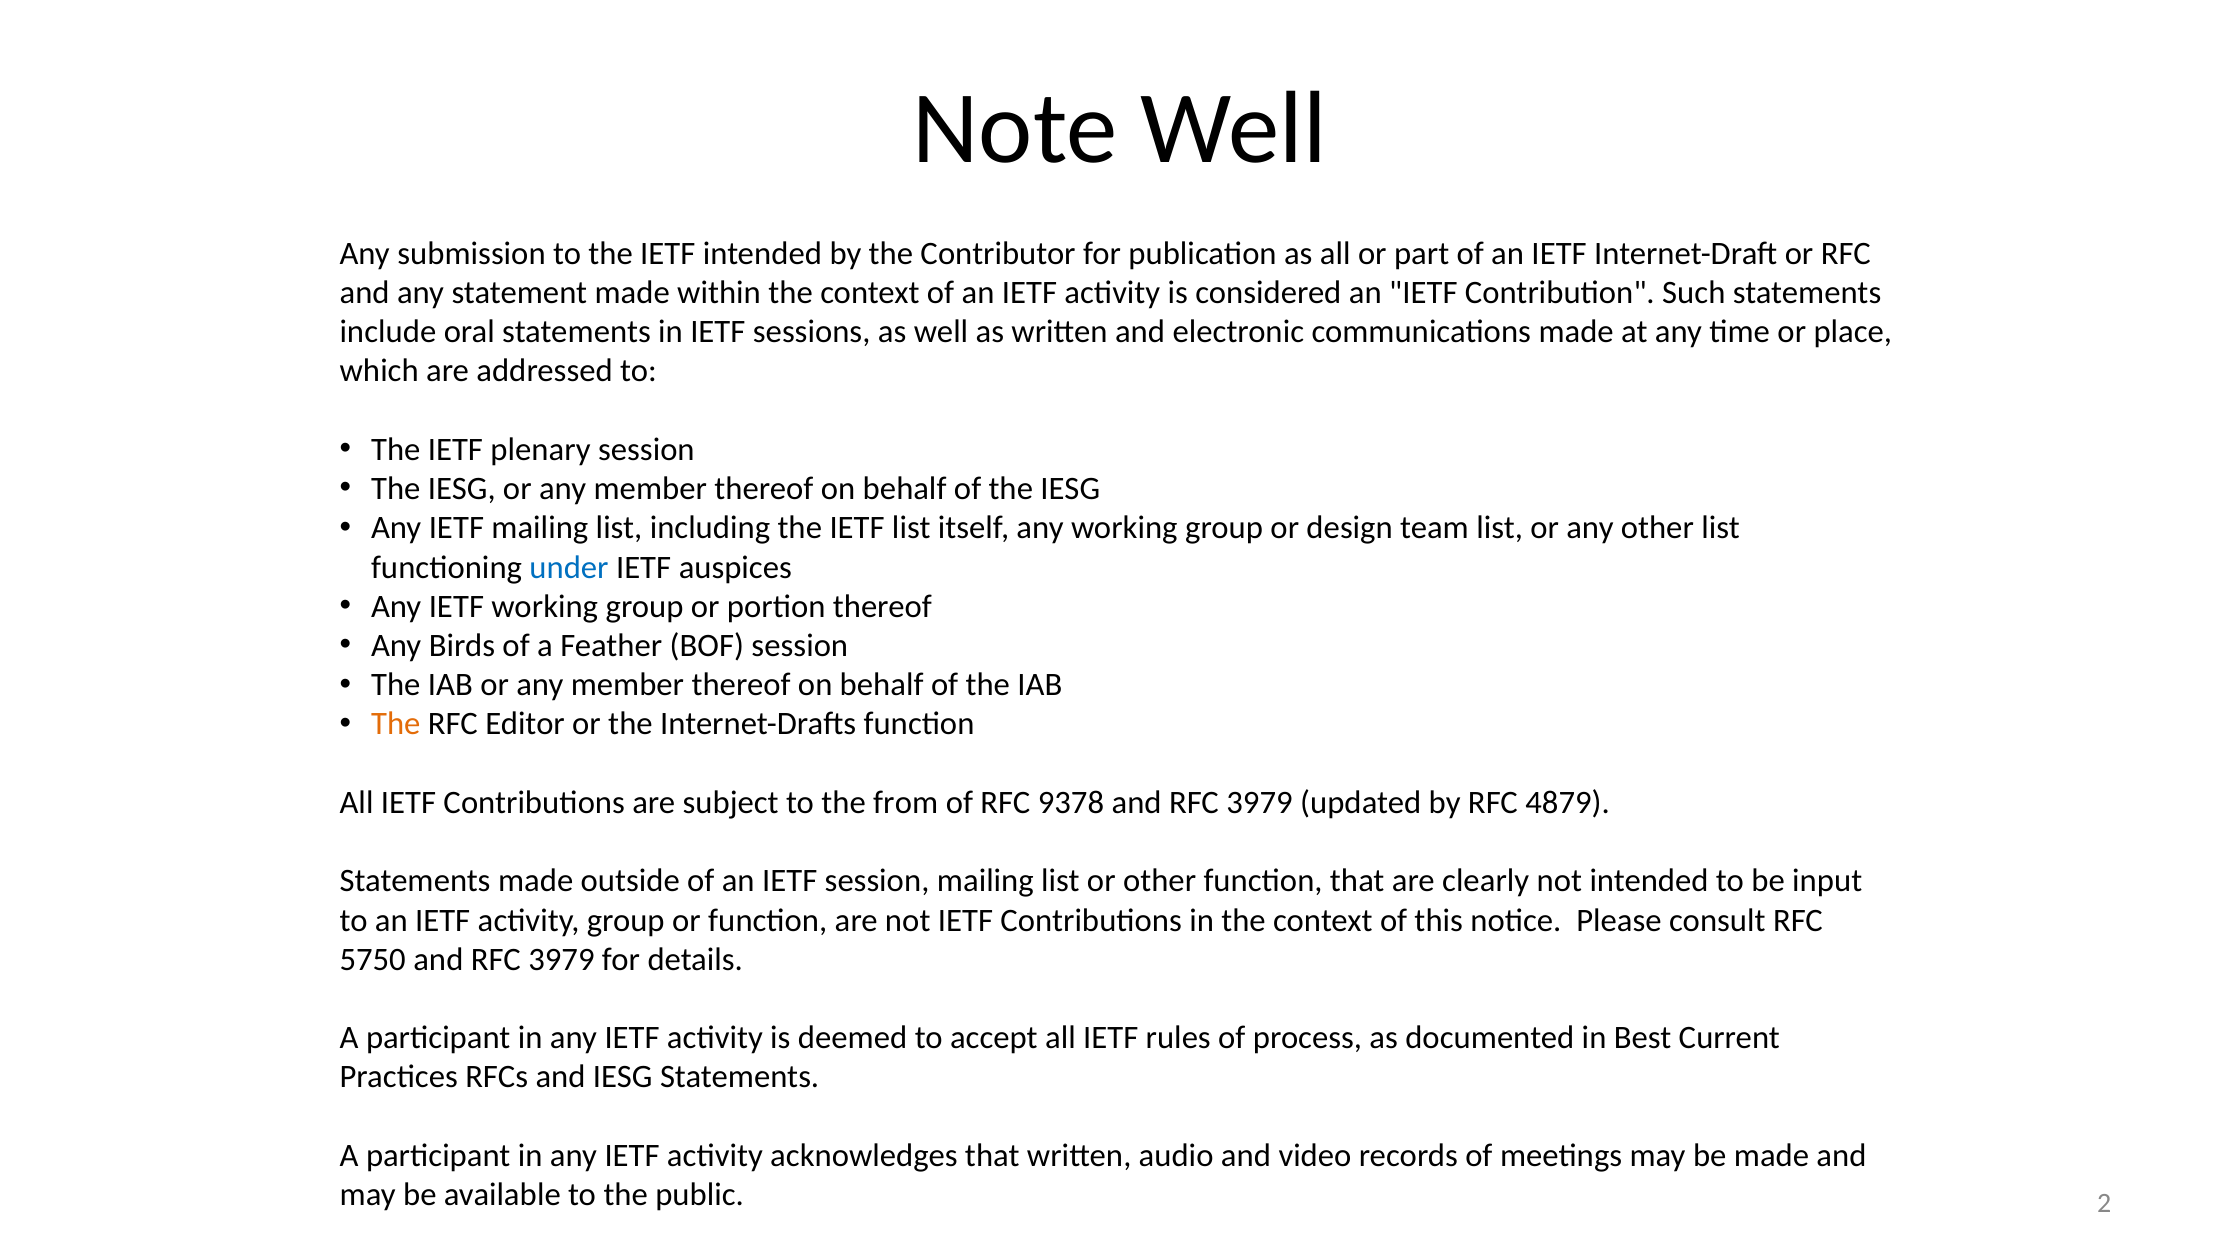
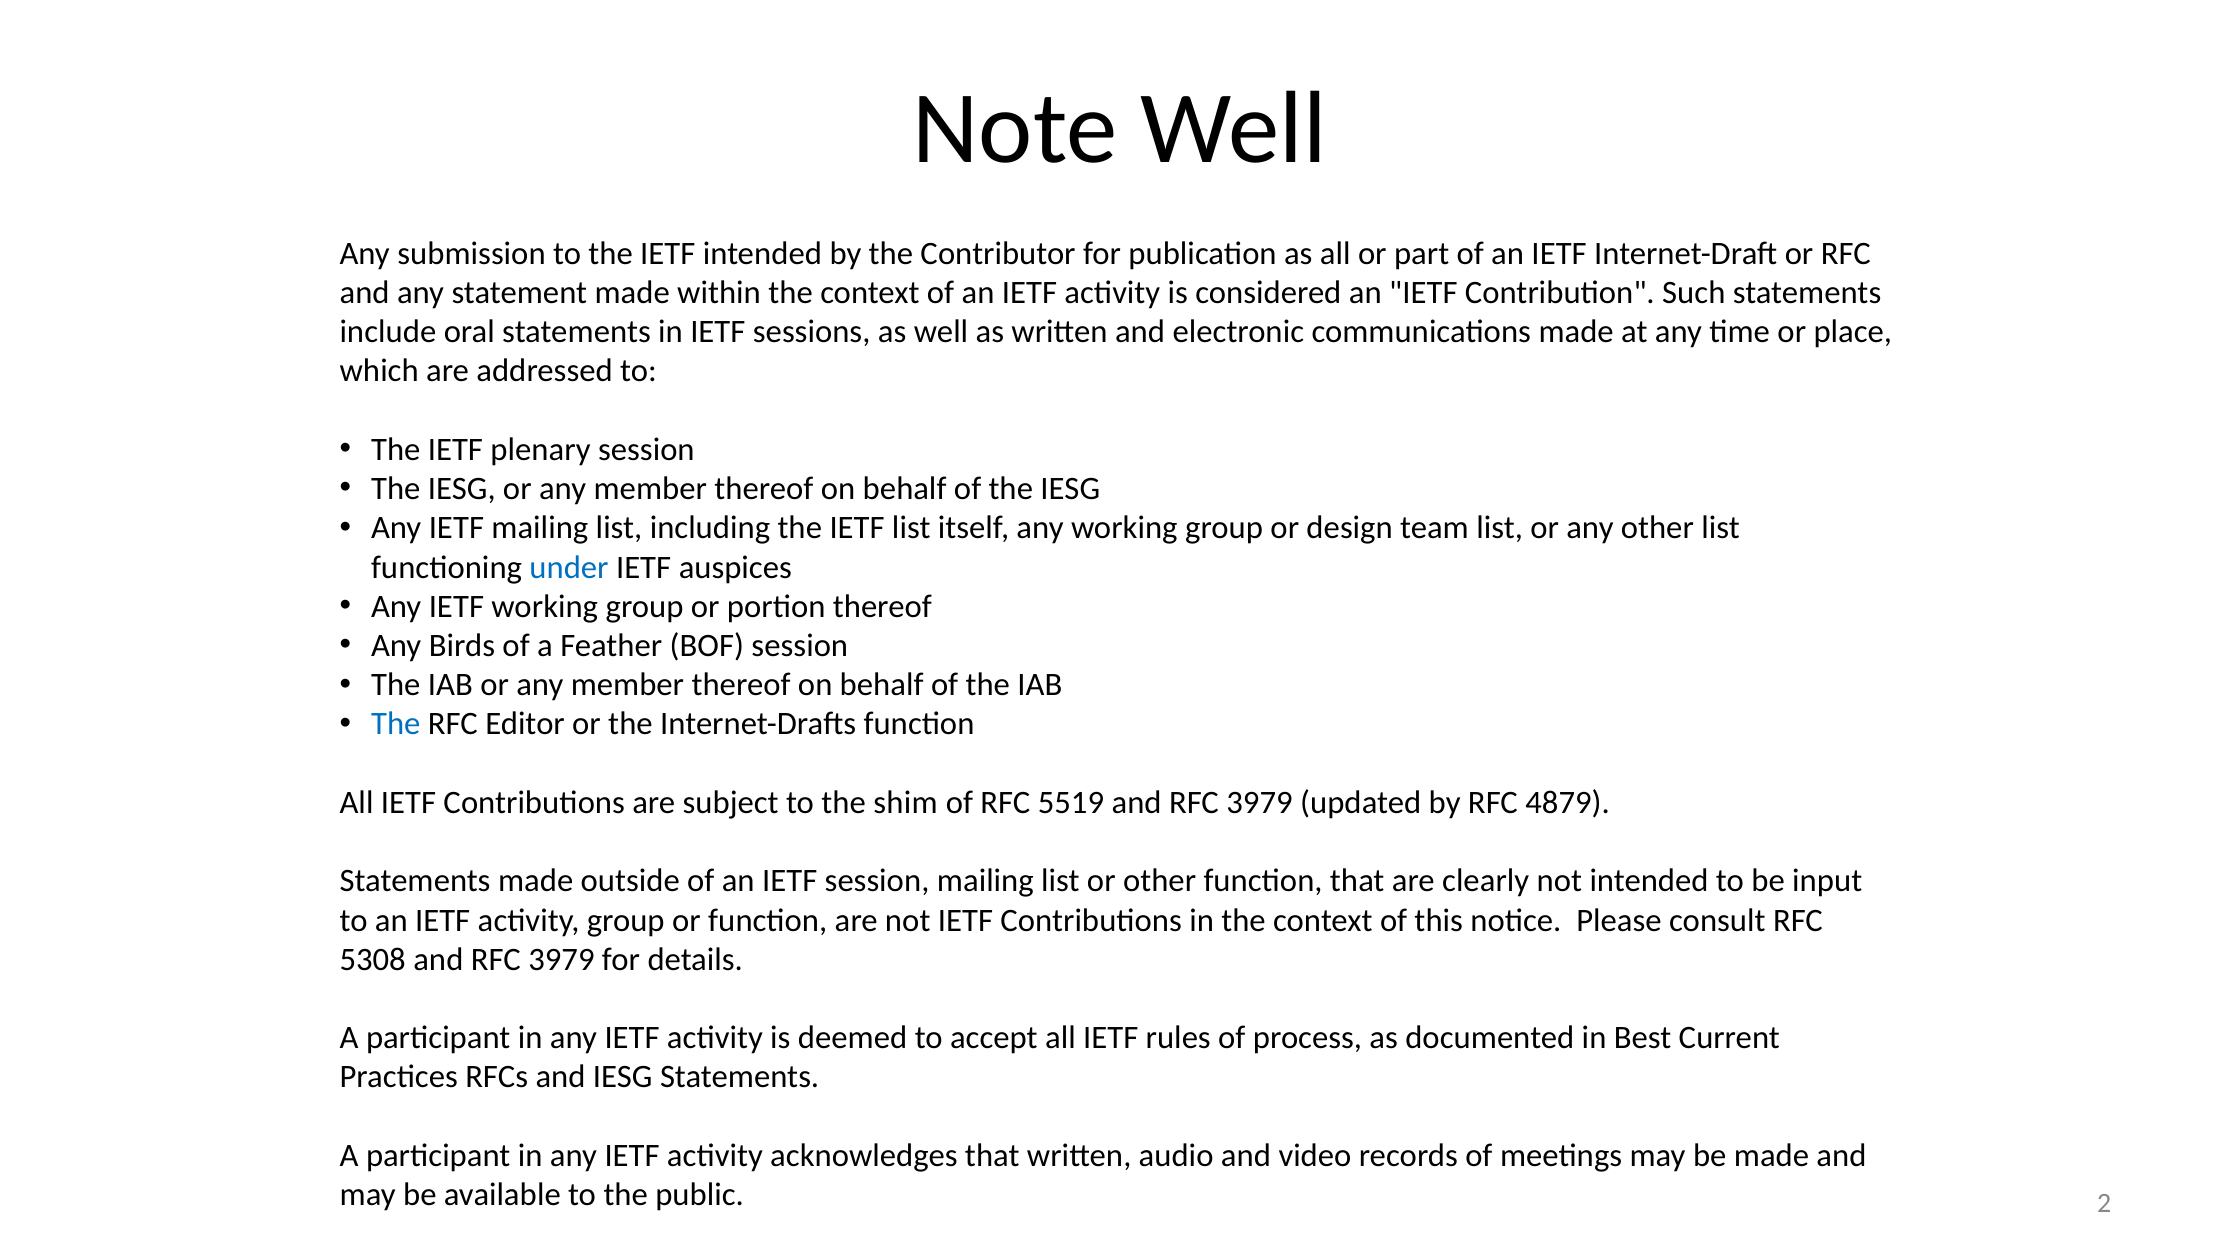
The colour: orange -> blue (396, 724)
from: from -> shim (906, 803)
9378: 9378 -> 5519 (1071, 803)
5750: 5750 -> 5308 (373, 960)
